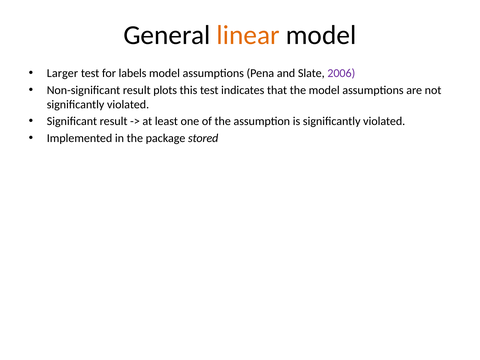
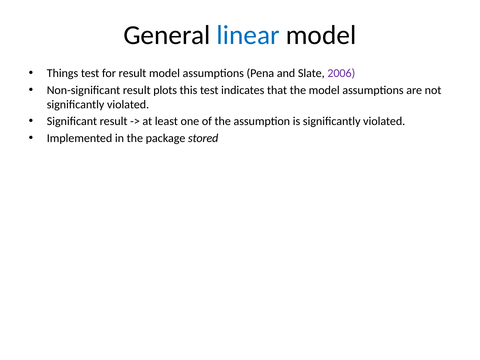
linear colour: orange -> blue (248, 35)
Larger: Larger -> Things (63, 73)
for labels: labels -> result (132, 73)
